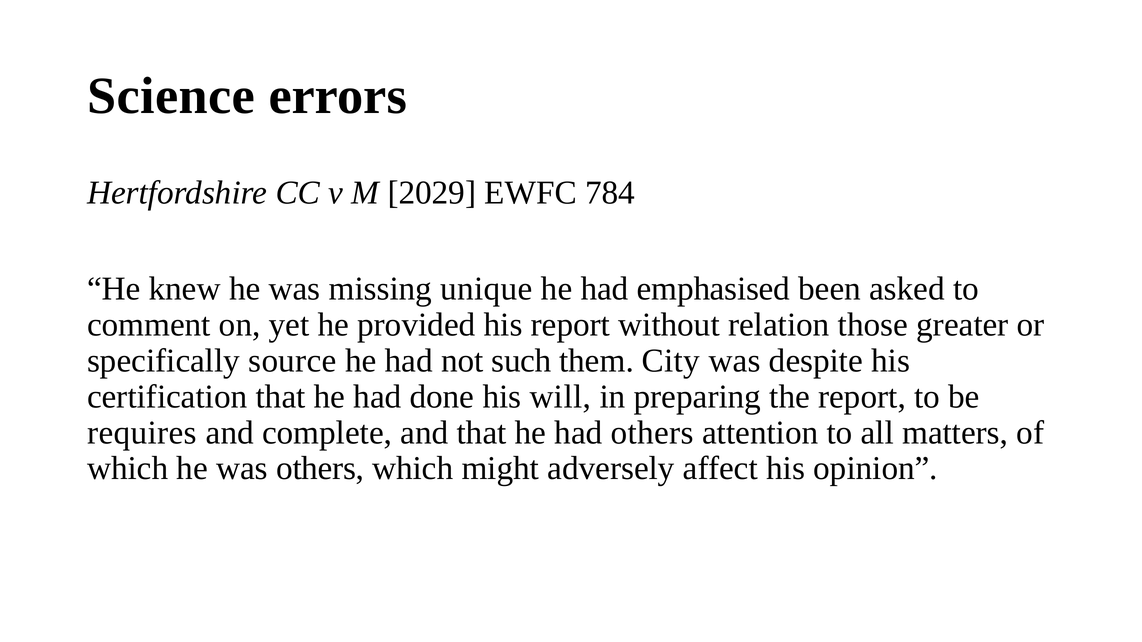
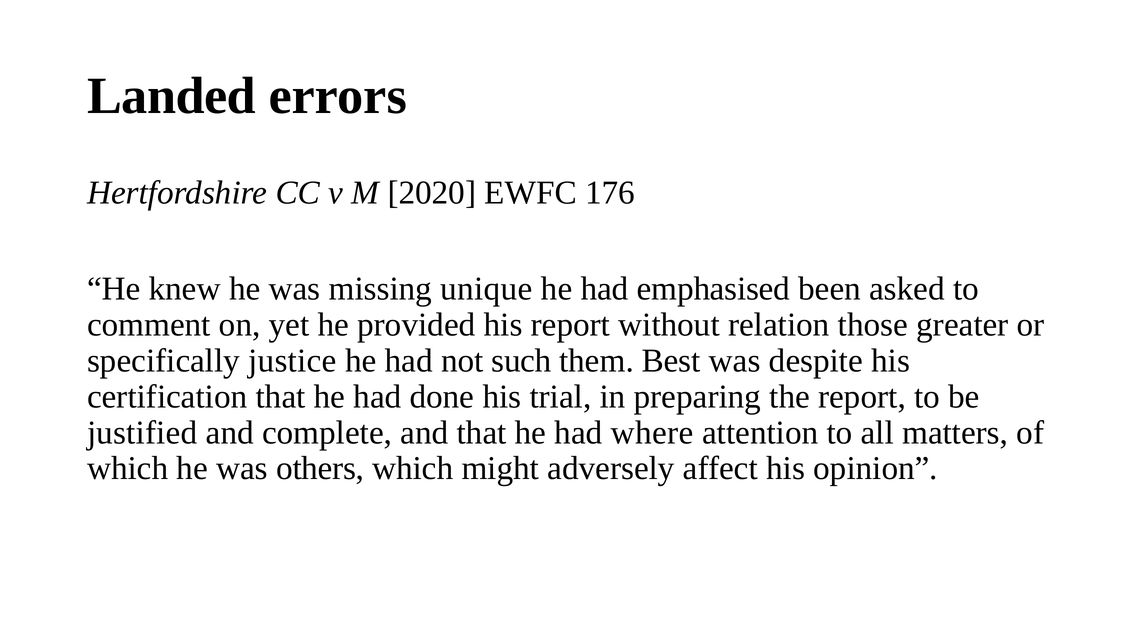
Science: Science -> Landed (172, 96)
2029: 2029 -> 2020 (432, 193)
784: 784 -> 176 (610, 193)
source: source -> justice (292, 361)
City: City -> Best (671, 361)
will: will -> trial (560, 397)
requires: requires -> justified (142, 433)
had others: others -> where (652, 433)
